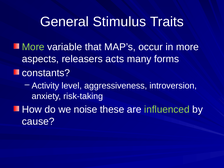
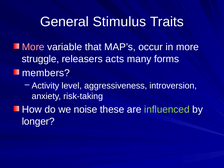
More colour: light green -> pink (33, 47)
aspects: aspects -> struggle (40, 59)
constants: constants -> members (46, 73)
cause: cause -> longer (38, 121)
